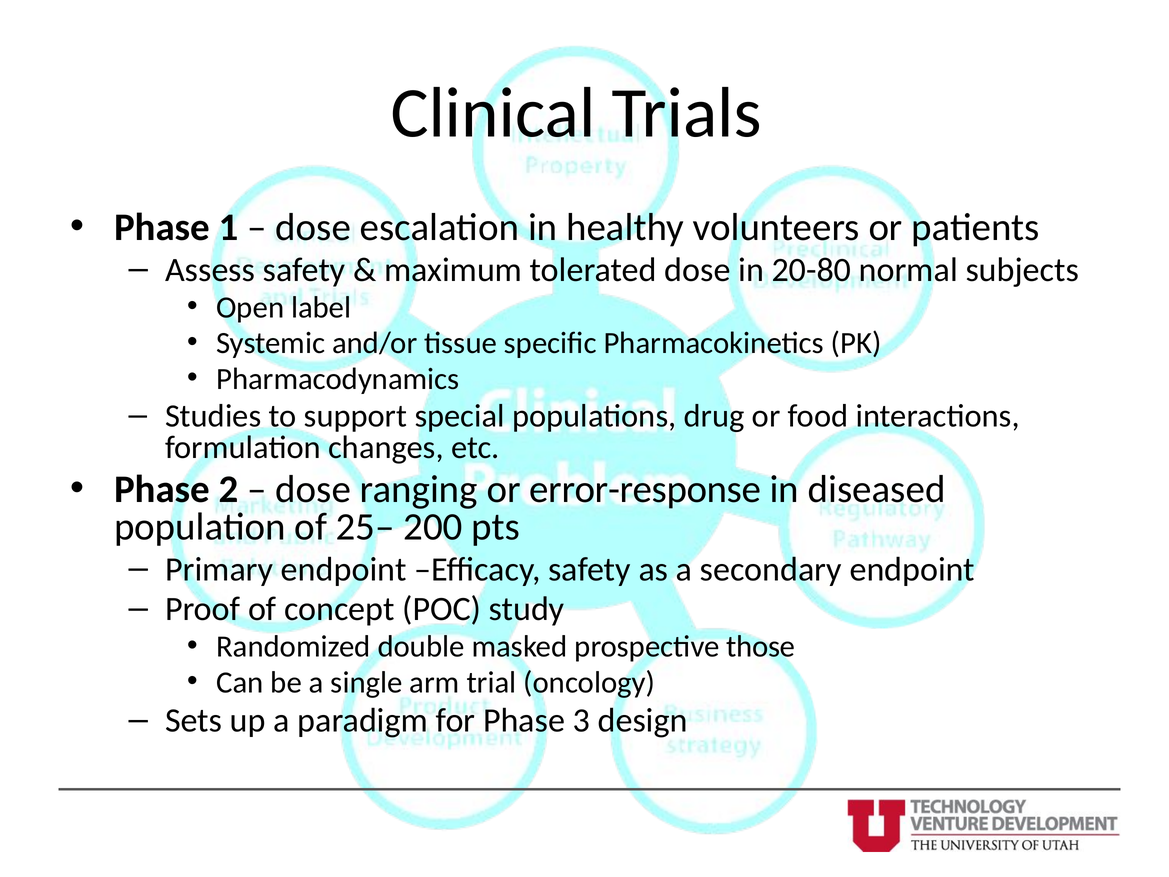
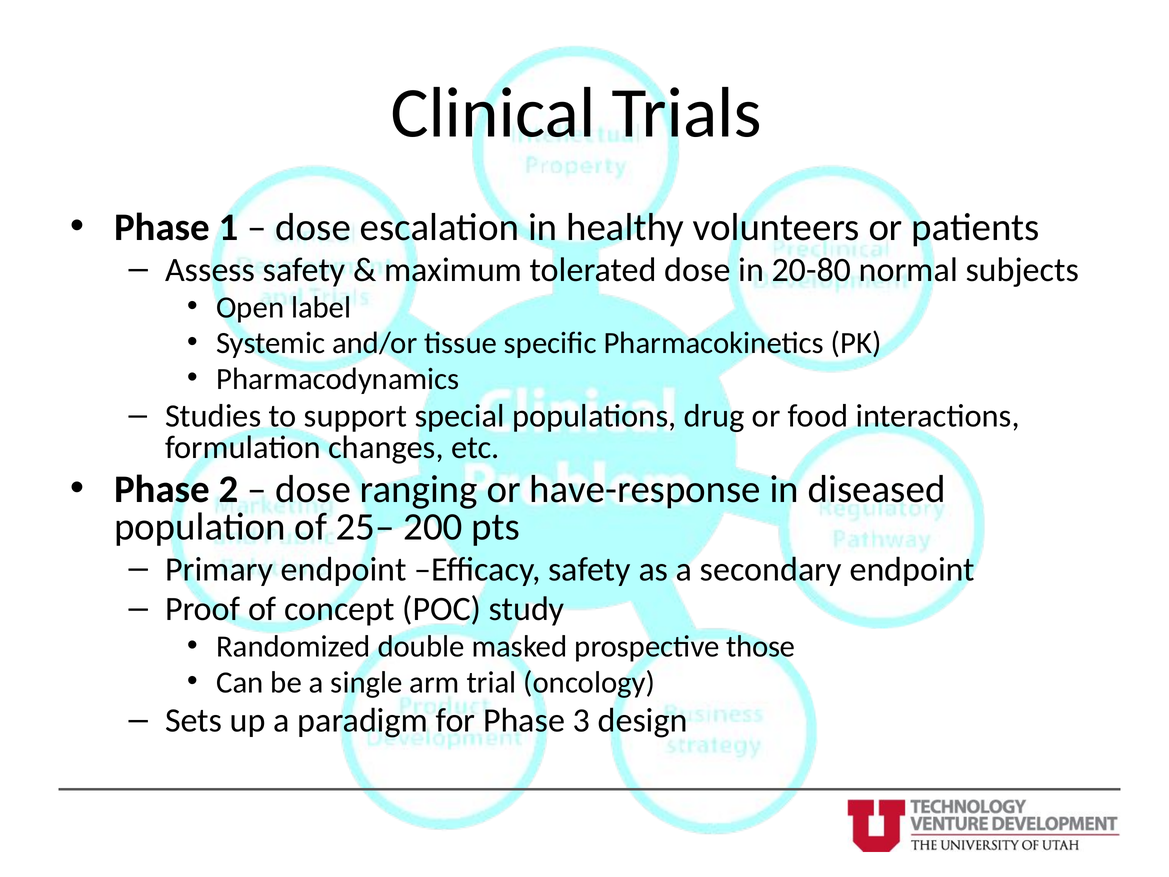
error-response: error-response -> have-response (645, 489)
